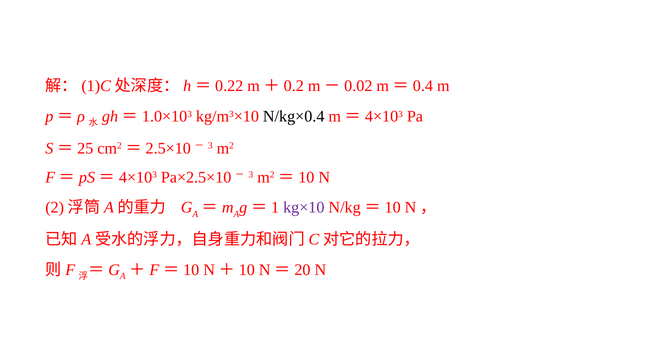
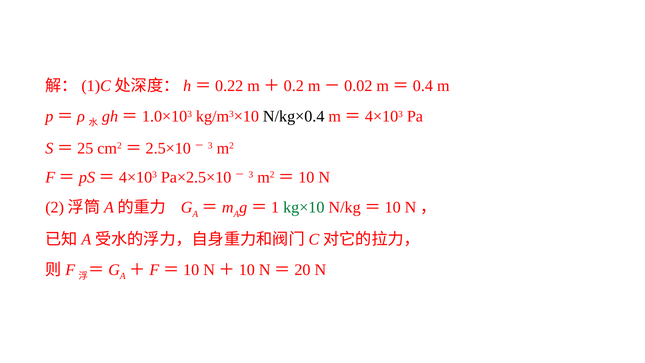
kg×10 colour: purple -> green (304, 208)
